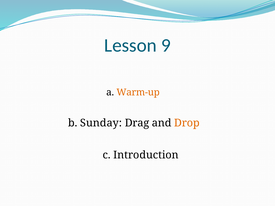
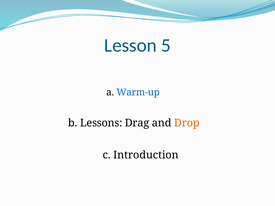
9: 9 -> 5 (166, 45)
Warm-up colour: orange -> blue (138, 93)
Sunday: Sunday -> Lessons (101, 123)
